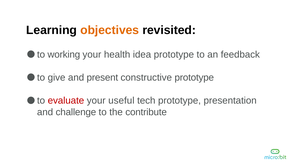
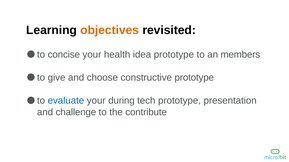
working: working -> concise (64, 55)
feedback: feedback -> members (240, 55)
present: present -> choose (102, 78)
evaluate colour: red -> blue (66, 101)
useful: useful -> during (121, 101)
